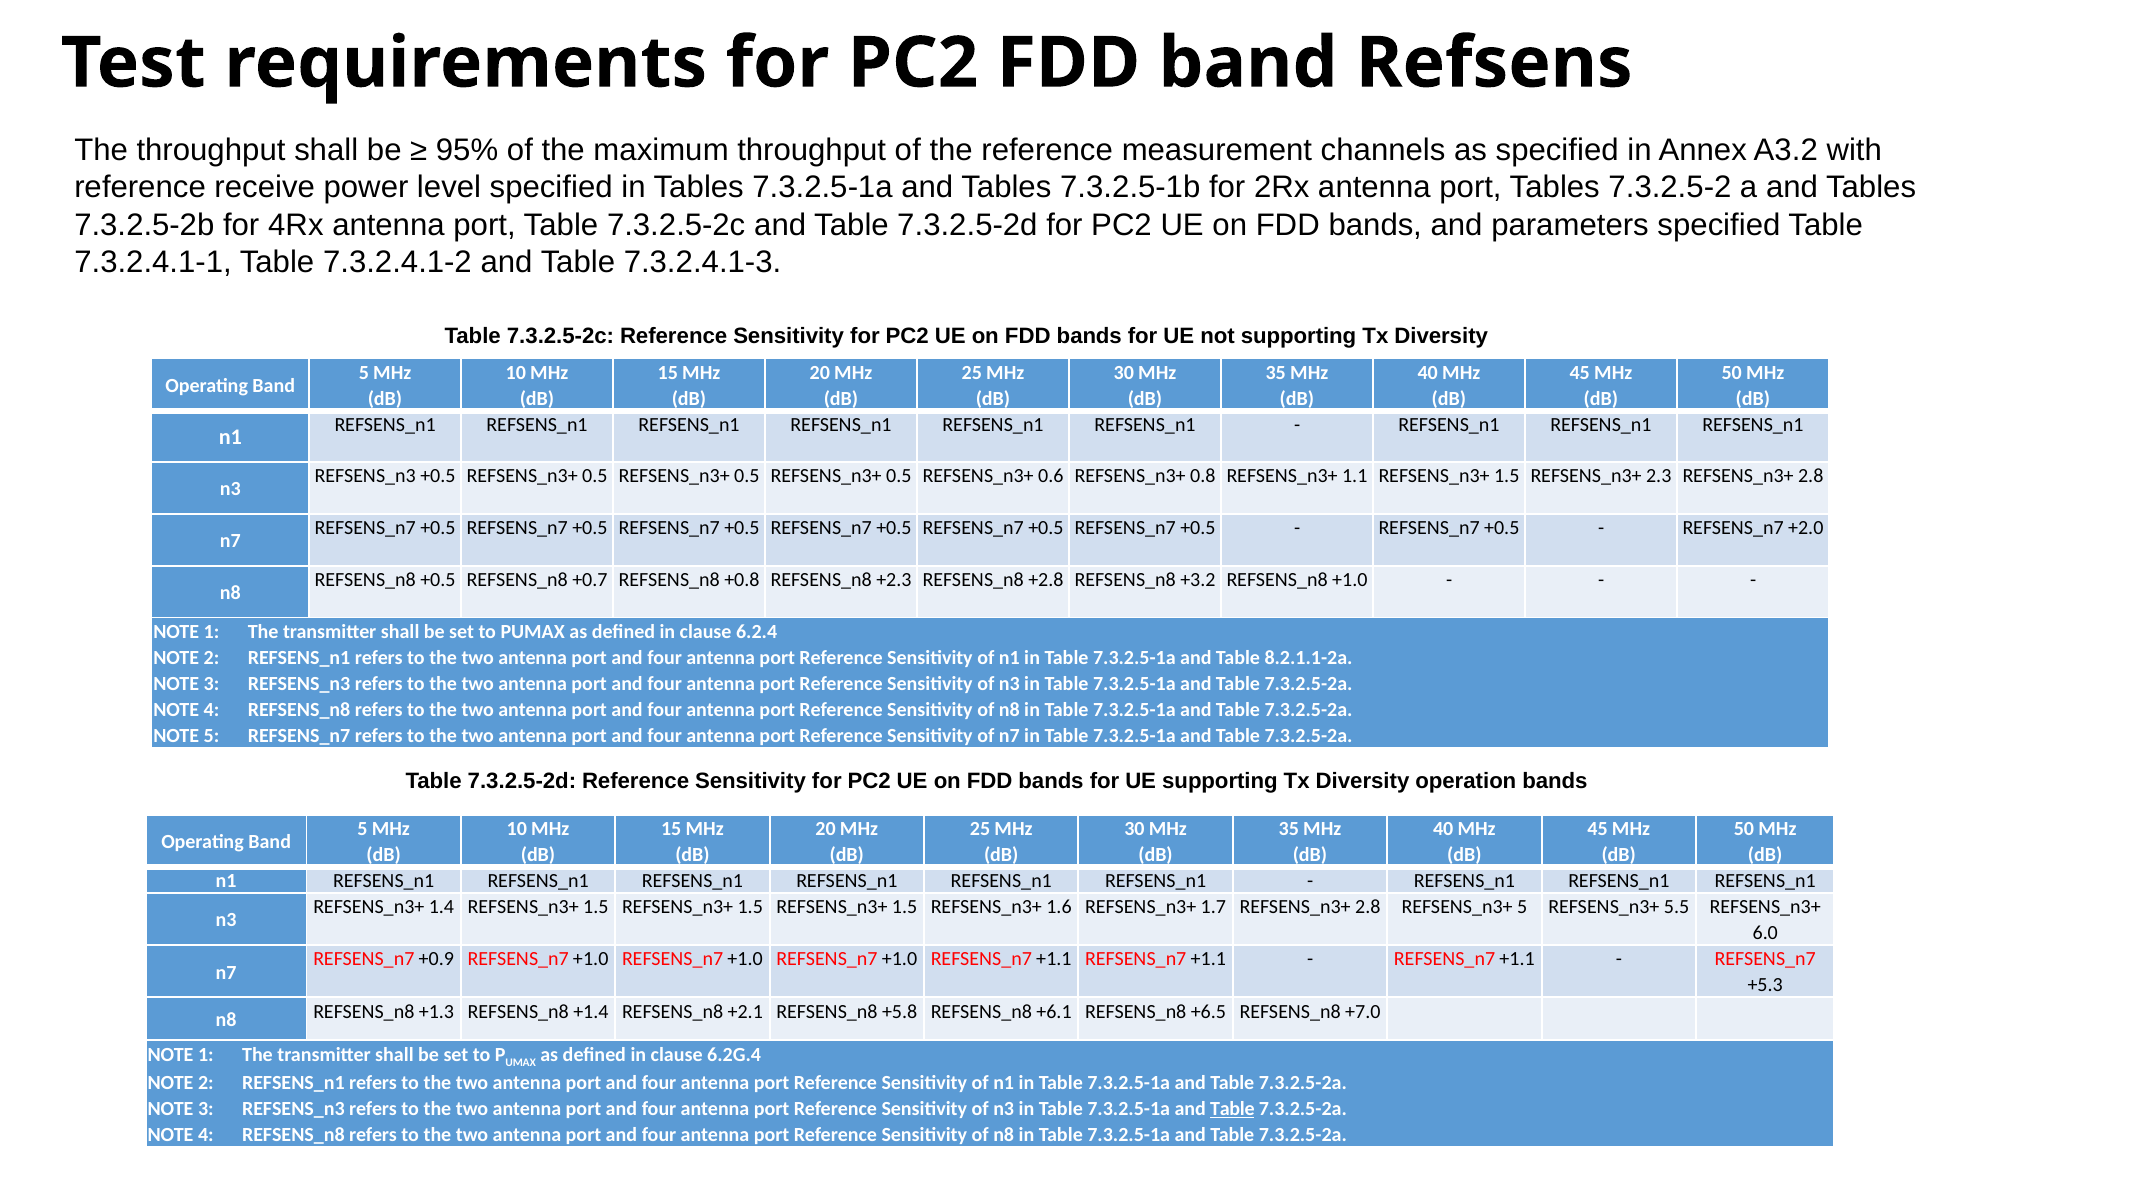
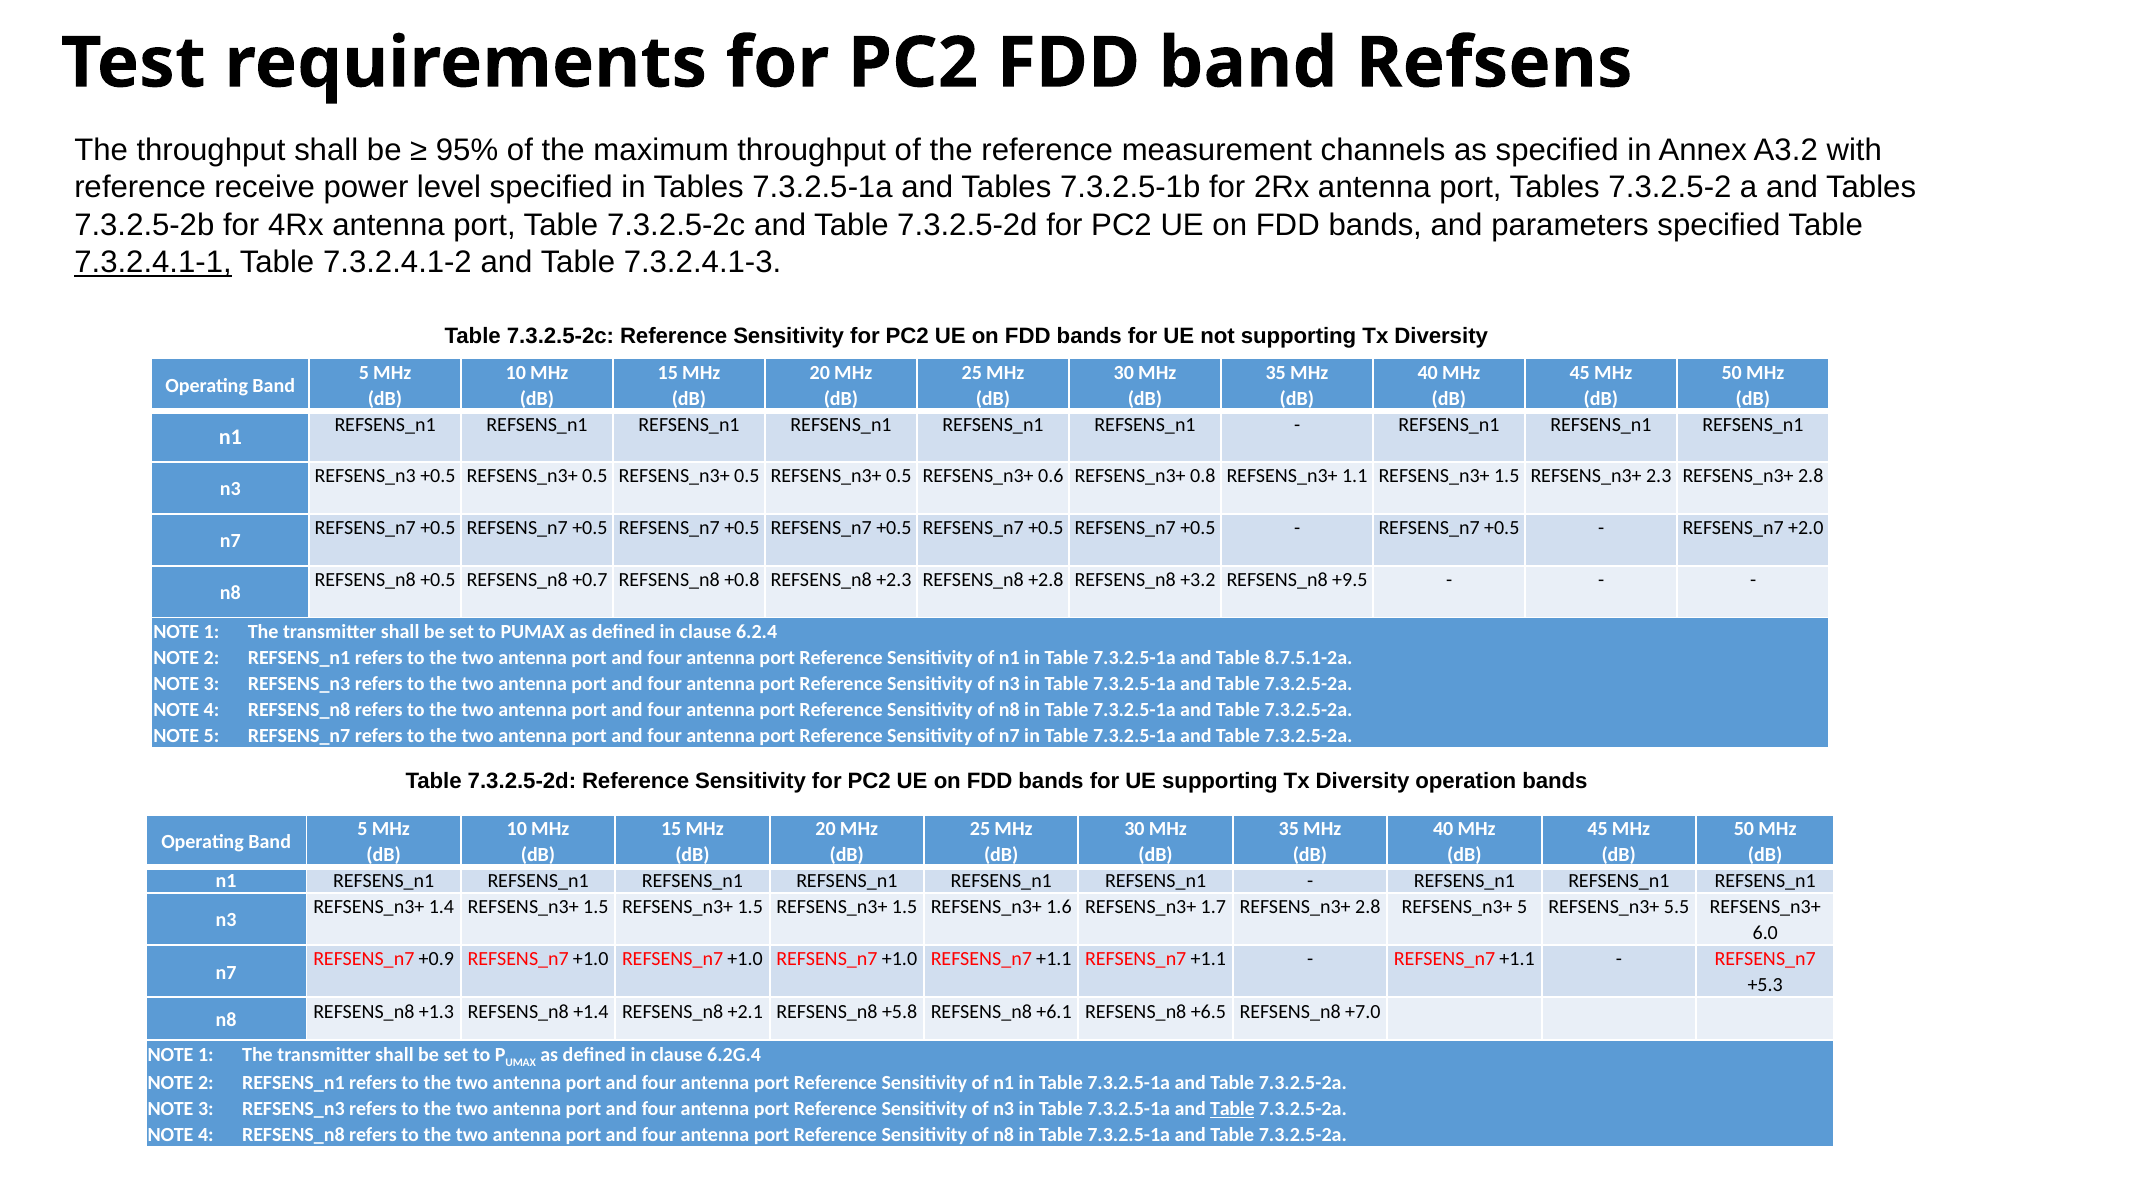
7.3.2.4.1-1 underline: none -> present (153, 262)
+1.0: +1.0 -> +9.5 (1350, 580)
8.2.1.1-2a: 8.2.1.1-2a -> 8.7.5.1-2a (1309, 658)
